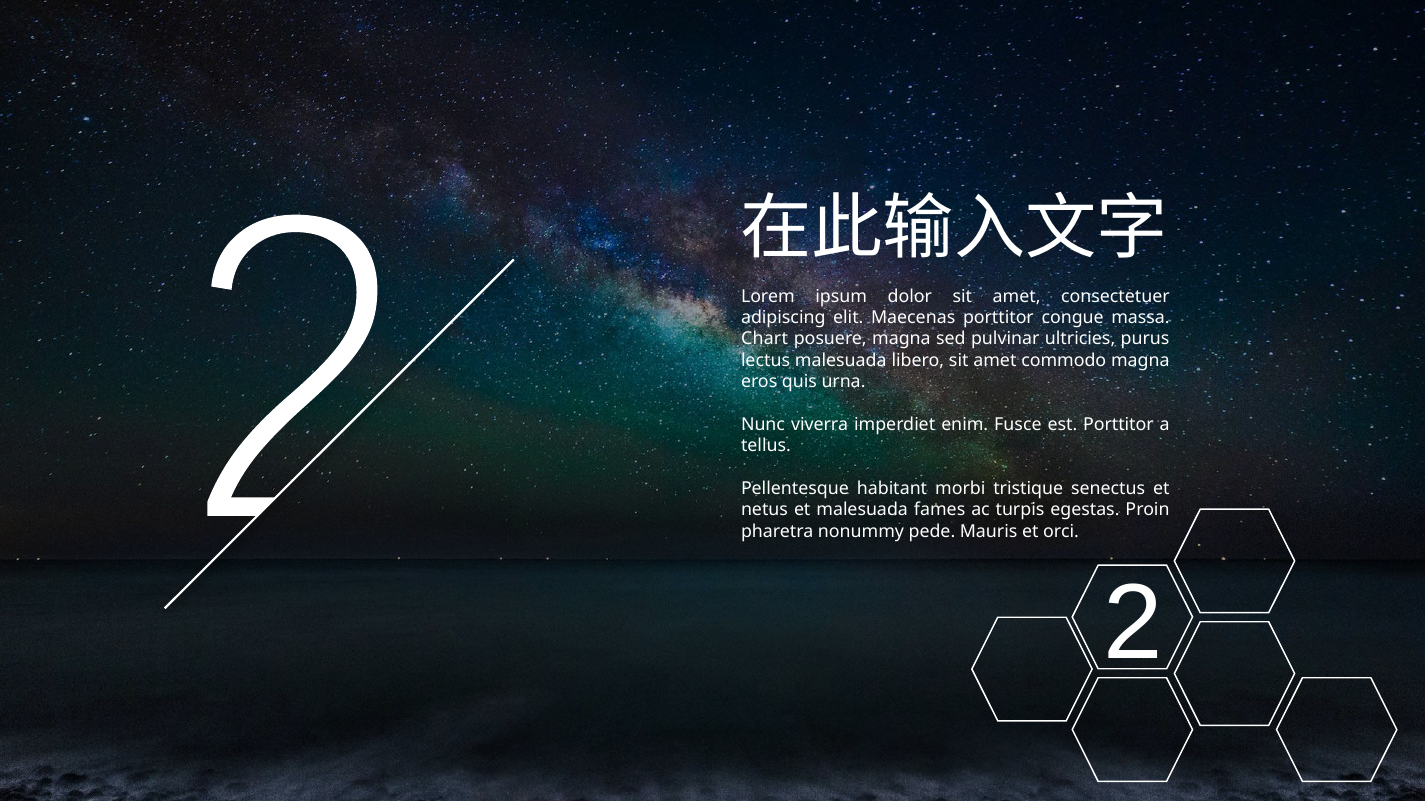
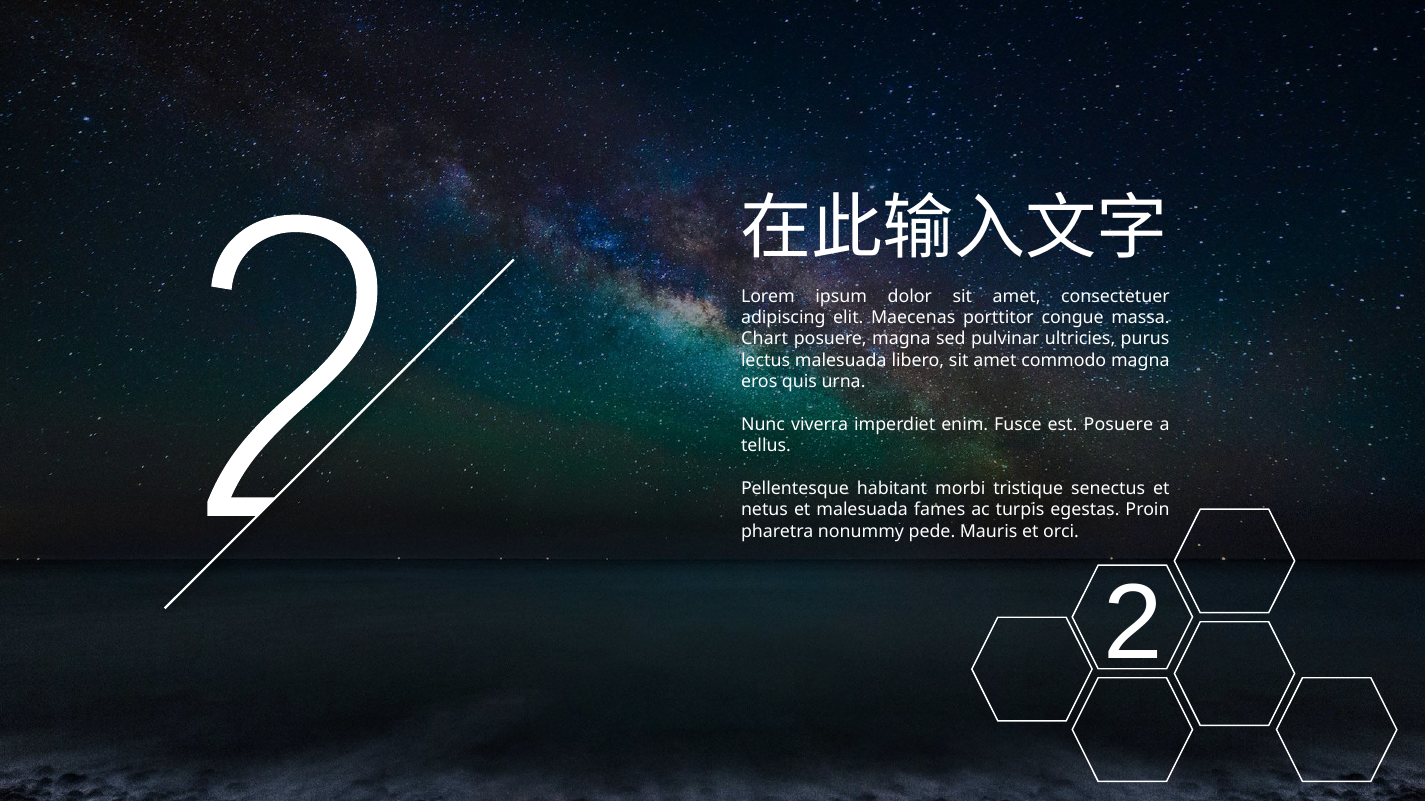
est Porttitor: Porttitor -> Posuere (1118, 425)
